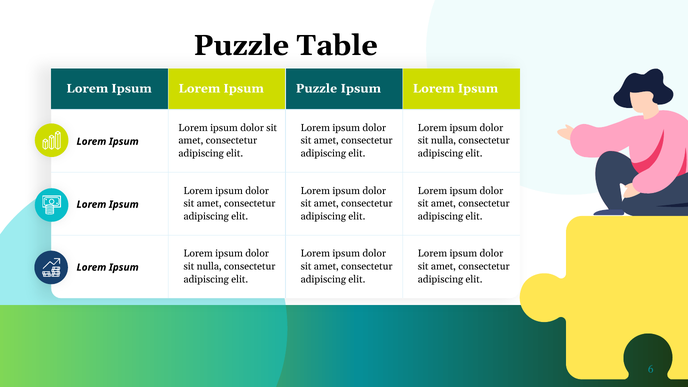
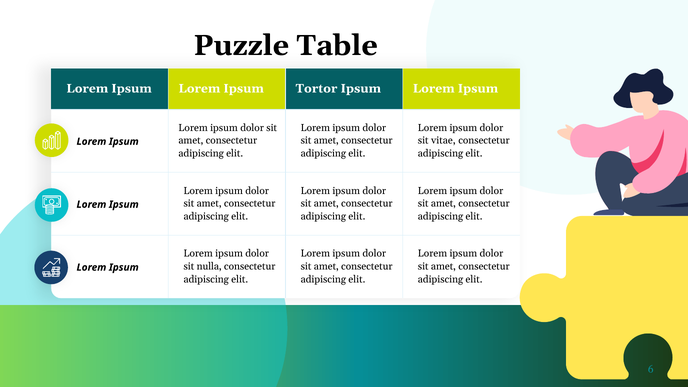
Ipsum Puzzle: Puzzle -> Tortor (316, 88)
nulla: nulla -> vitae (443, 141)
